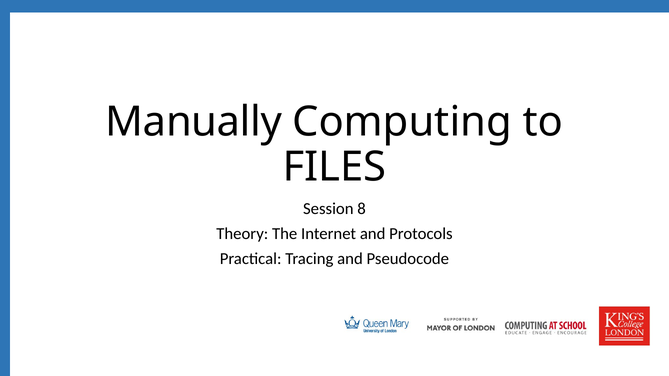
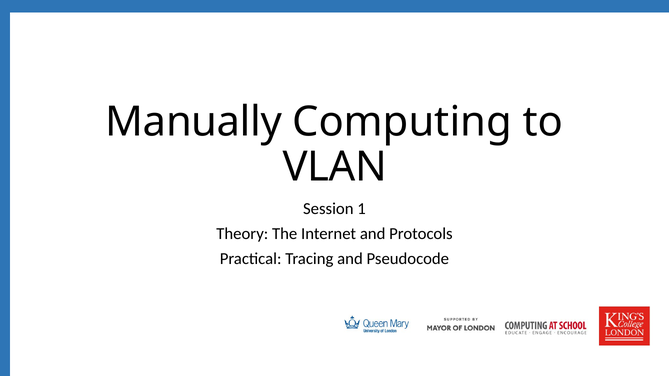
FILES: FILES -> VLAN (335, 167)
8: 8 -> 1 (362, 209)
